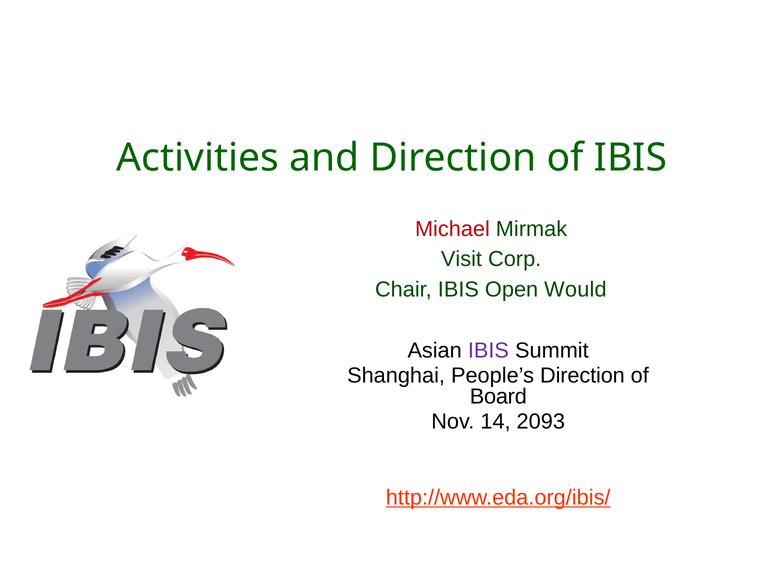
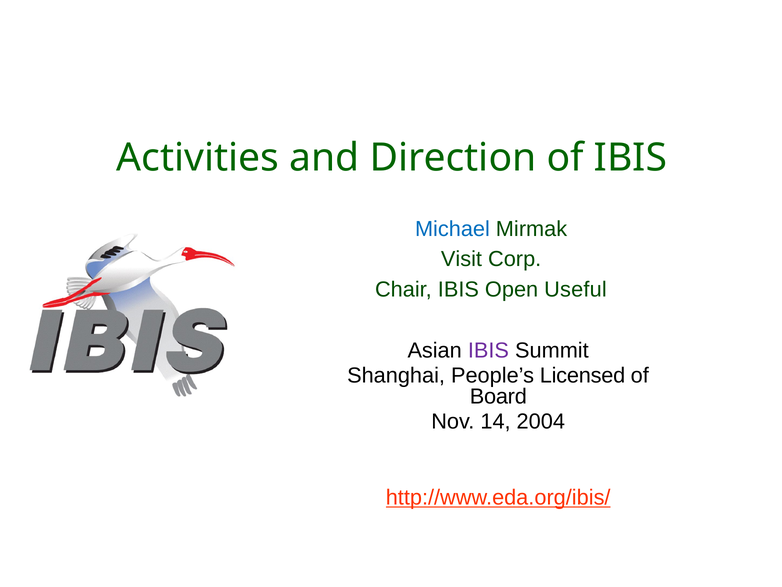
Michael colour: red -> blue (452, 229)
Would: Would -> Useful (575, 289)
People’s Direction: Direction -> Licensed (582, 375)
2093: 2093 -> 2004 (541, 421)
